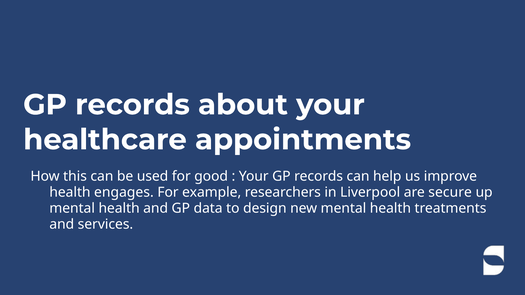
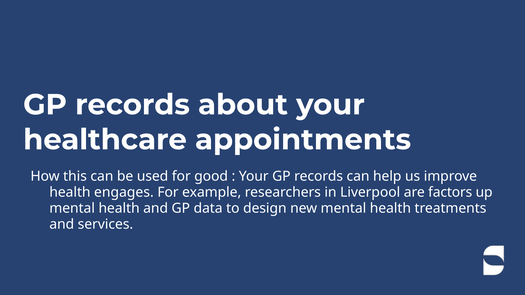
secure: secure -> factors (450, 193)
